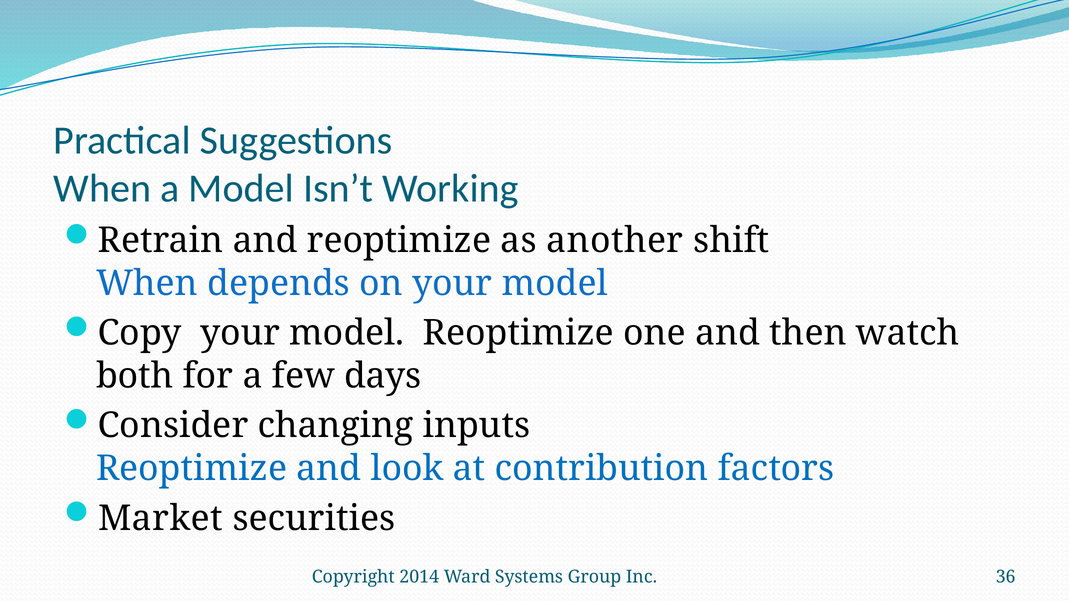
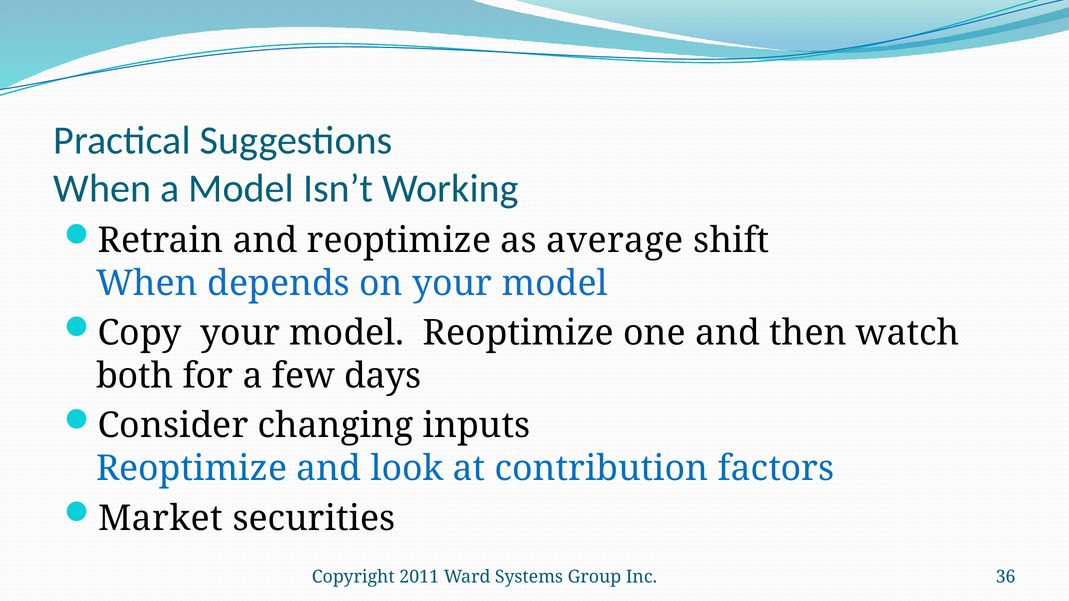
another: another -> average (615, 241)
2014: 2014 -> 2011 (419, 577)
